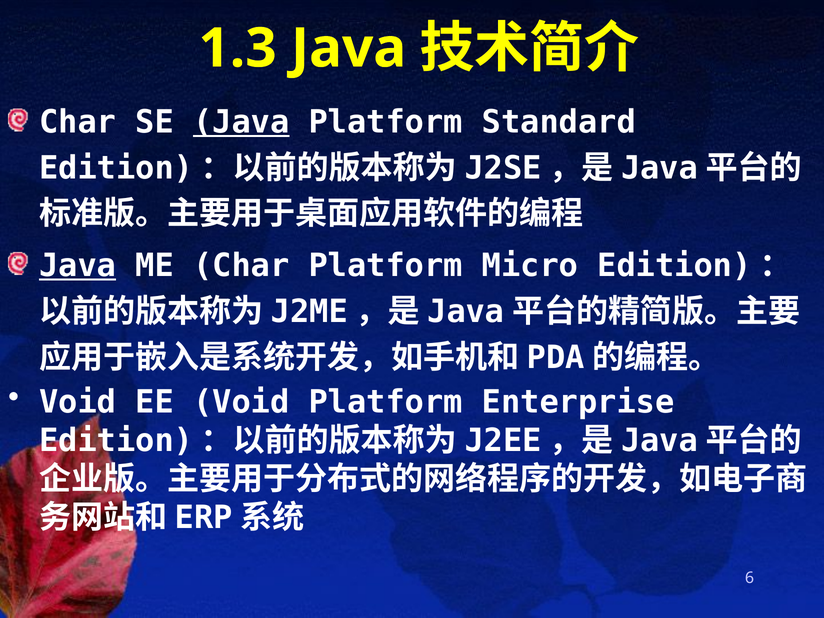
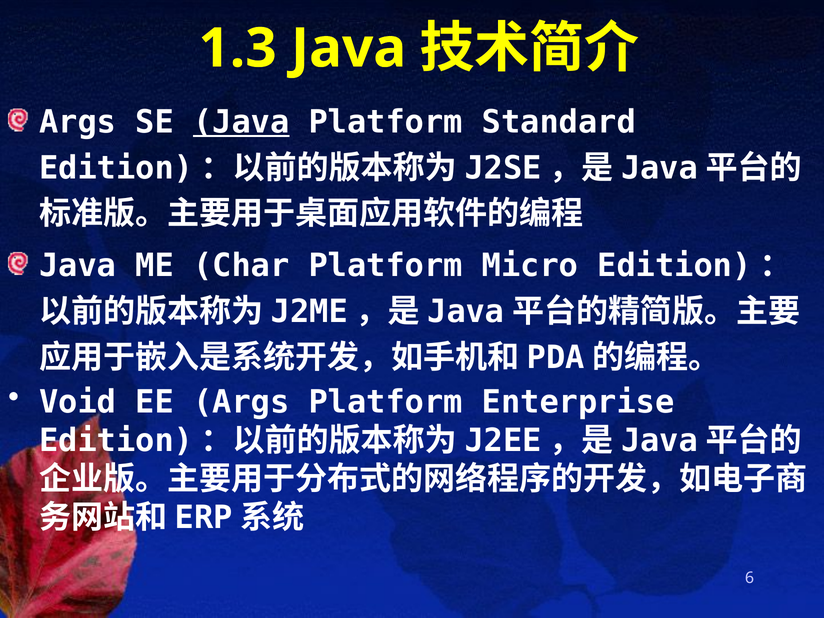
Char: Char -> Args (78, 122)
Java underline: present -> none (78, 266)
EE Void: Void -> Args (241, 402)
